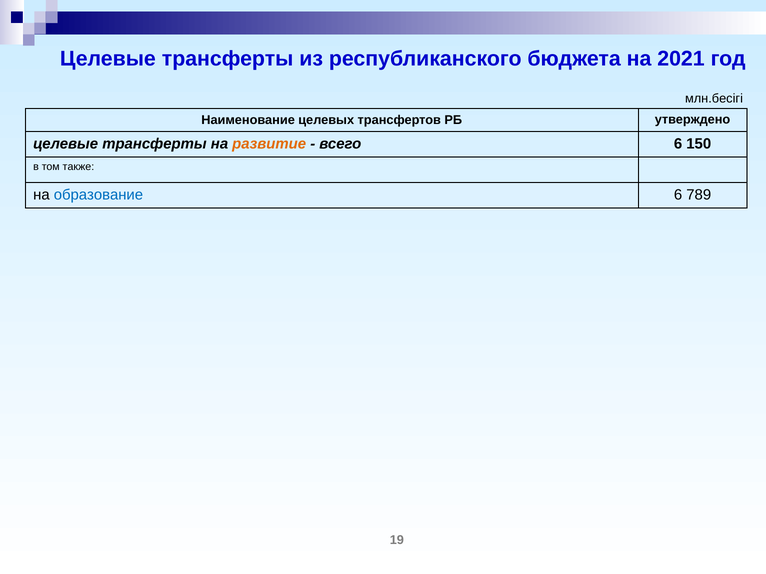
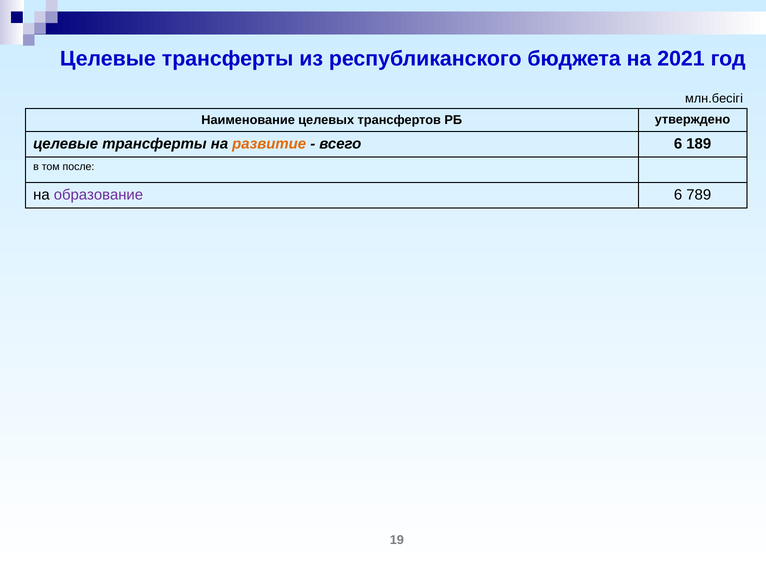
150: 150 -> 189 (699, 144)
также: также -> после (78, 167)
образование colour: blue -> purple (98, 195)
